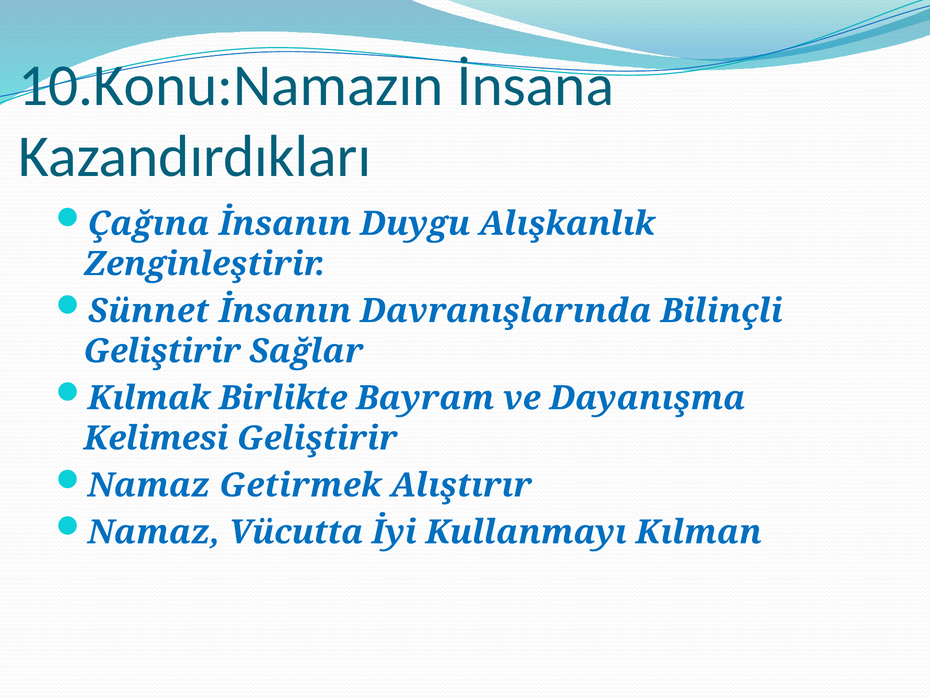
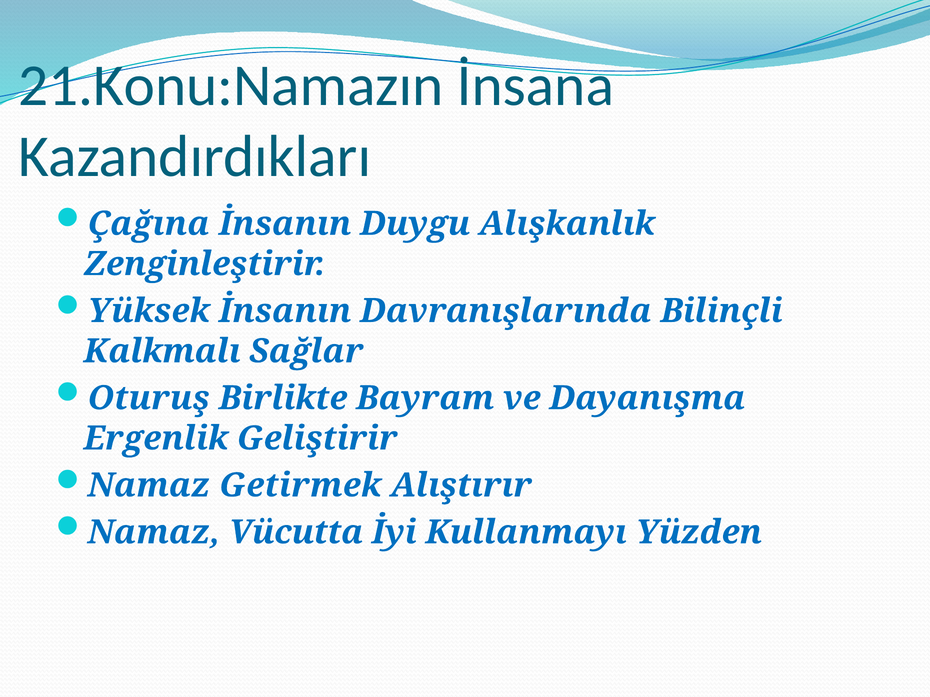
10.Konu:Namazın: 10.Konu:Namazın -> 21.Konu:Namazın (231, 86)
Sünnet: Sünnet -> Yüksek (149, 311)
Geliştirir: Geliştirir -> Kalkmalı (162, 351)
Kılmak: Kılmak -> Oturuş (149, 398)
Kelimesi: Kelimesi -> Ergenlik (156, 439)
Kılman: Kılman -> Yüzden (699, 533)
